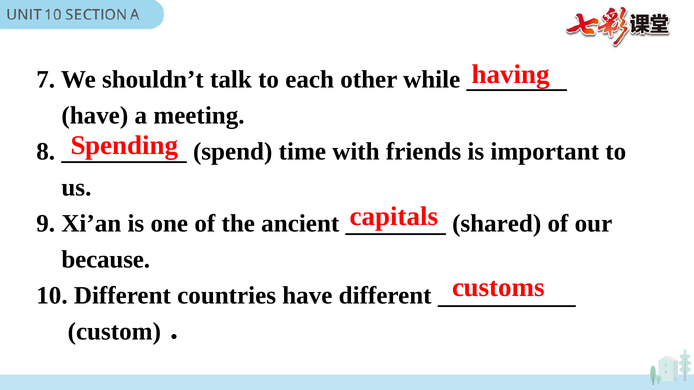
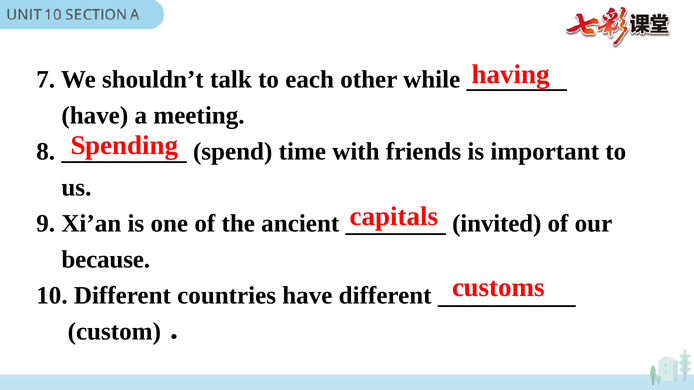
shared: shared -> invited (497, 224)
